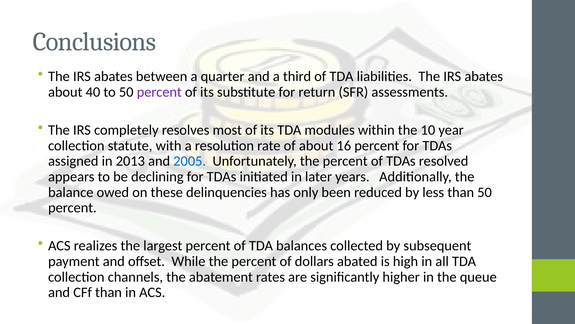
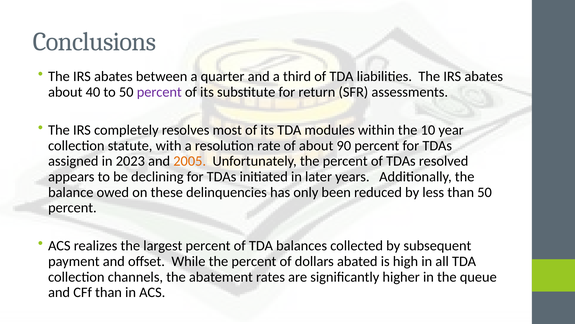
16: 16 -> 90 (344, 145)
2013: 2013 -> 2023 (130, 161)
2005 colour: blue -> orange (190, 161)
